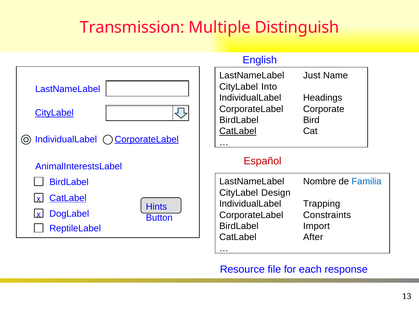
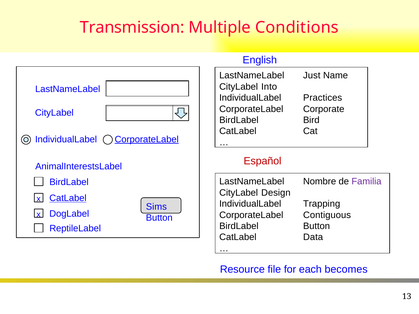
Distinguish: Distinguish -> Conditions (297, 27)
Headings: Headings -> Practices (323, 98)
CityLabel underline: present -> none (54, 113)
CatLabel underline: present -> none (238, 131)
Familia colour: blue -> purple (366, 182)
Hints: Hints -> Sims (156, 207)
Constraints: Constraints -> Contiguous (327, 215)
BirdLabel Import: Import -> Button (317, 226)
After: After -> Data (313, 237)
response: response -> becomes (346, 270)
